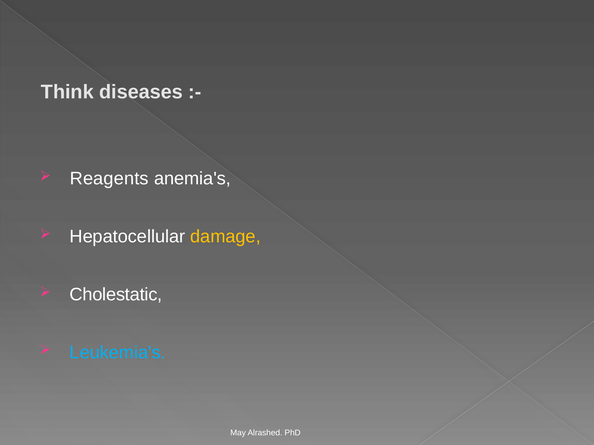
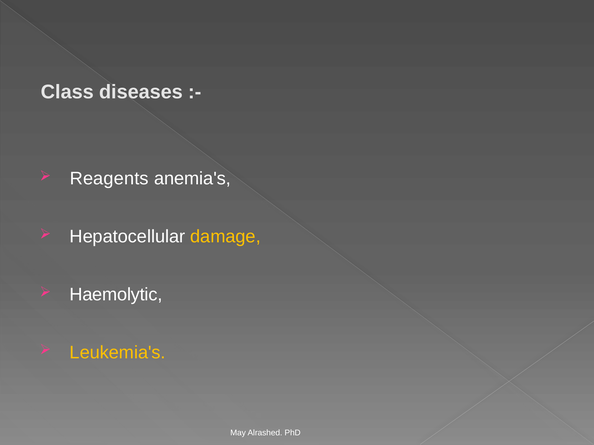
Think: Think -> Class (67, 92)
Cholestatic: Cholestatic -> Haemolytic (116, 295)
Leukemia's colour: light blue -> yellow (118, 353)
